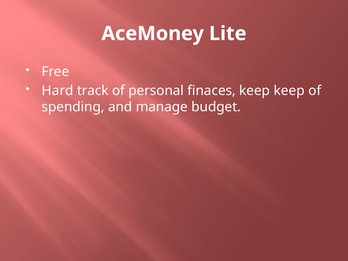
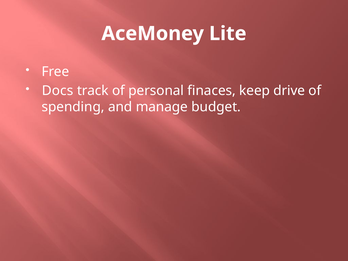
Hard: Hard -> Docs (58, 91)
keep keep: keep -> drive (289, 91)
